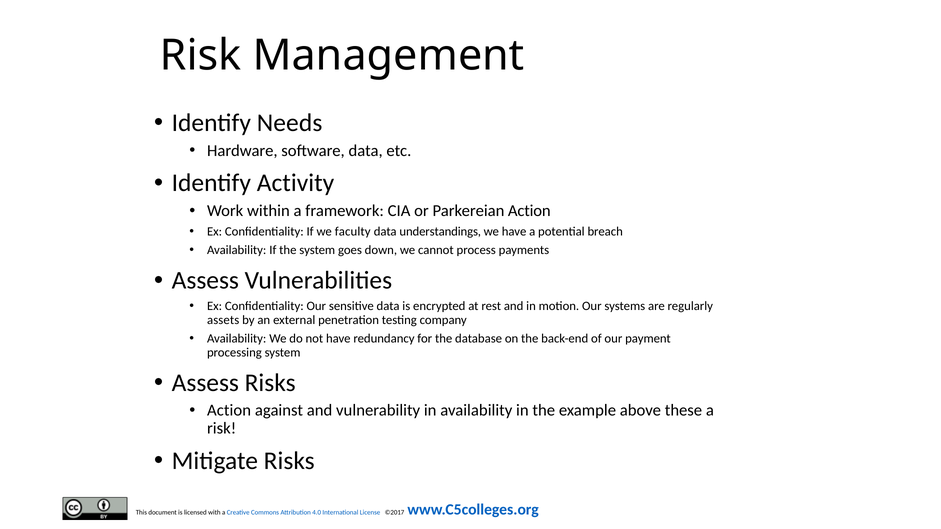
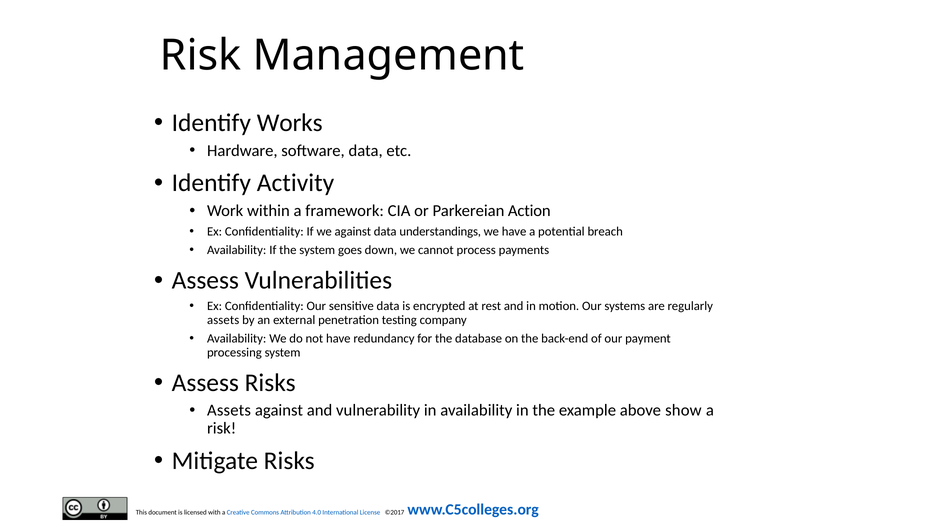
Needs: Needs -> Works (290, 123)
we faculty: faculty -> against (353, 232)
Action: Action -> Assets (229, 411)
these: these -> show (683, 411)
